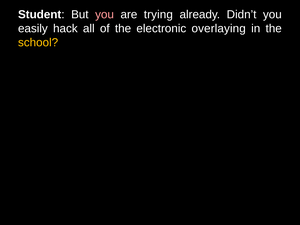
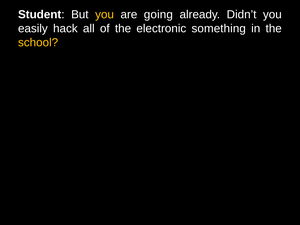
you colour: pink -> yellow (105, 15)
trying: trying -> going (158, 15)
overlaying: overlaying -> something (219, 29)
